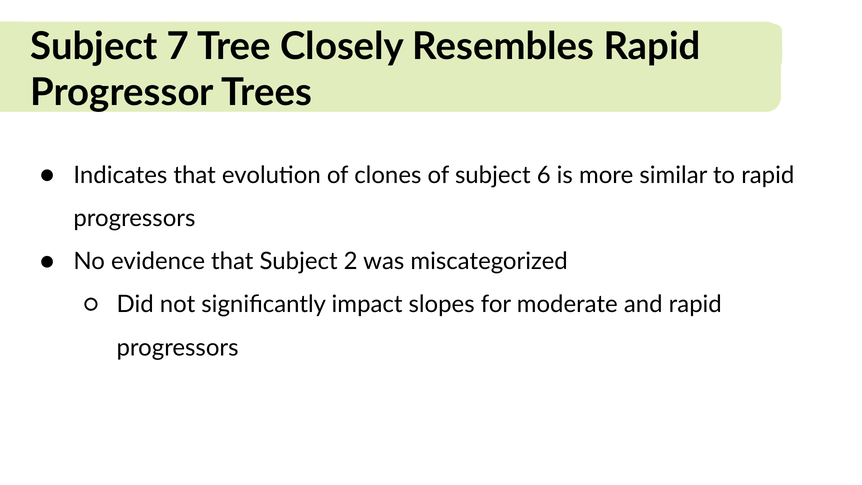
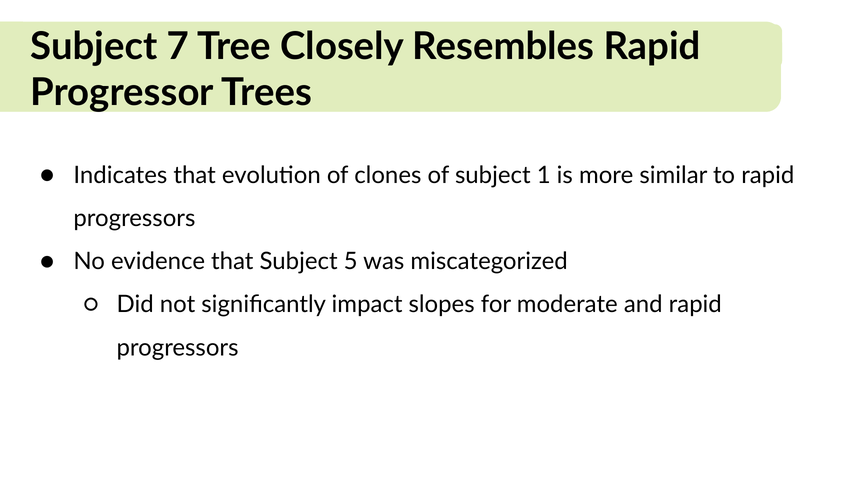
6: 6 -> 1 (544, 175)
2: 2 -> 5 (351, 261)
